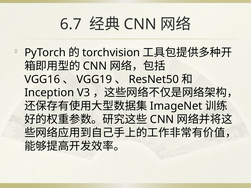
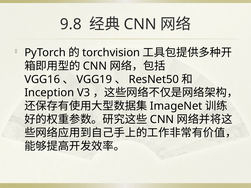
6.7: 6.7 -> 9.8 (71, 24)
